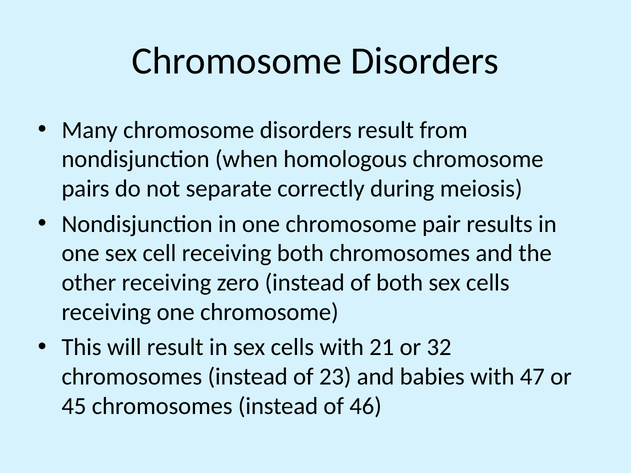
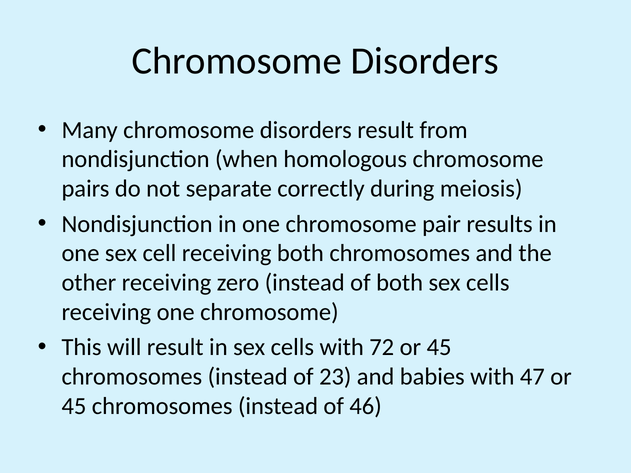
21: 21 -> 72 (382, 347)
32: 32 -> 45 (439, 347)
